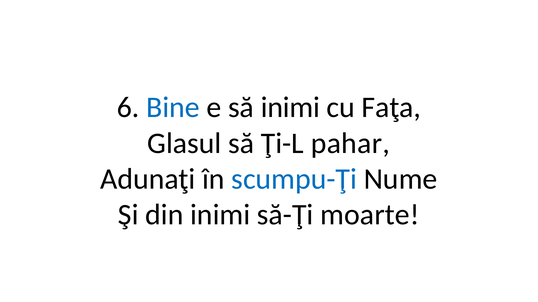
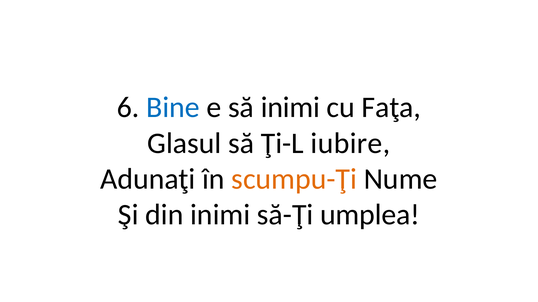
pahar: pahar -> iubire (350, 144)
scumpu-Ţi colour: blue -> orange (294, 179)
moarte: moarte -> umplea (370, 215)
